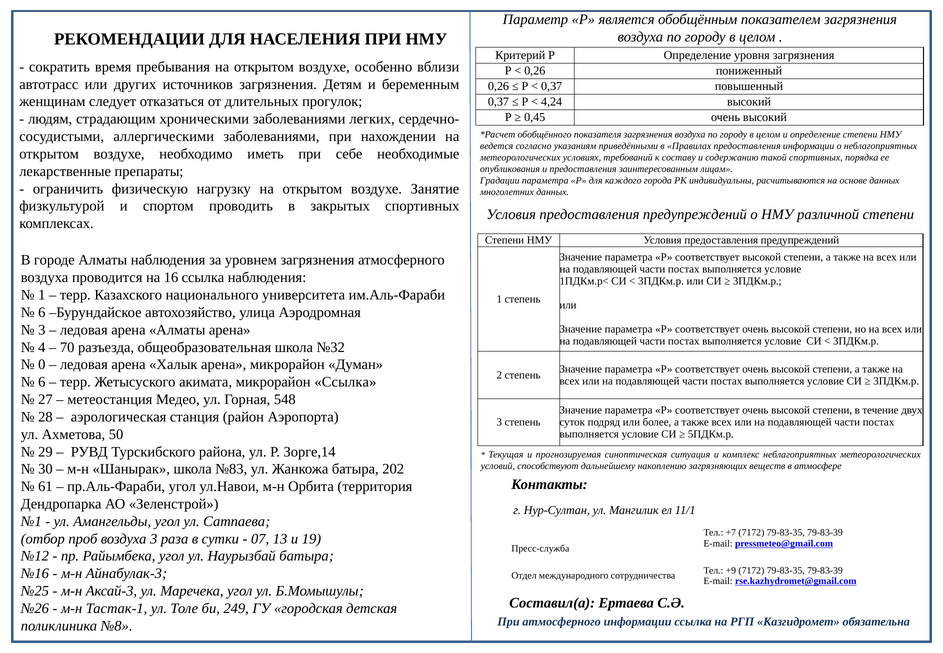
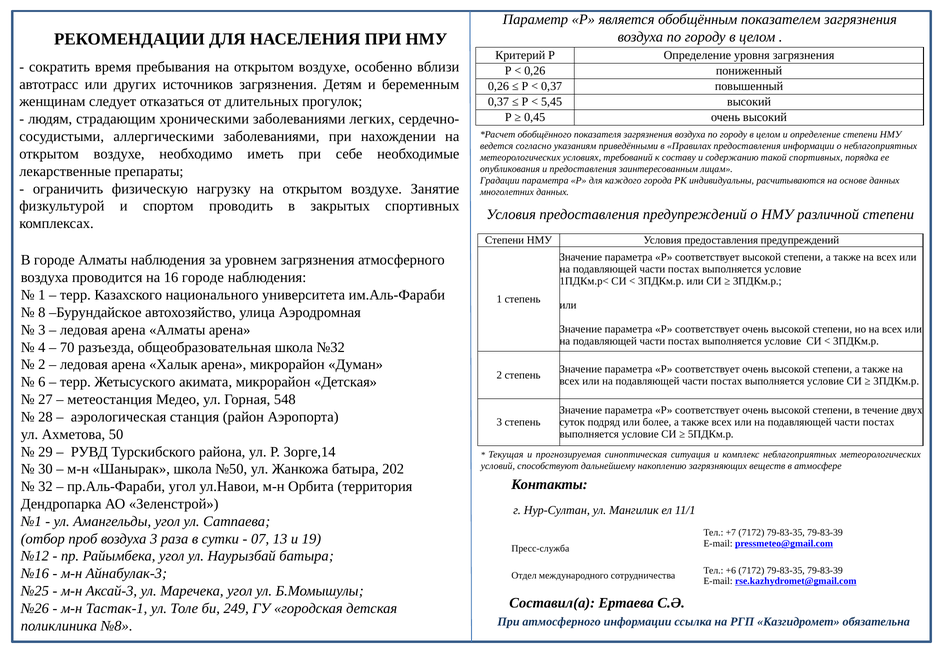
4,24: 4,24 -> 5,45 (552, 102)
16 ссылка: ссылка -> городе (203, 278)
6: 6 -> 8 (42, 312)
0: 0 -> 2 (42, 365)
микрорайон Ссылка: Ссылка -> Детская (346, 382)
№83: №83 -> №50 (231, 469)
61: 61 -> 32 (45, 486)
+9: +9 -> +6 (731, 570)
